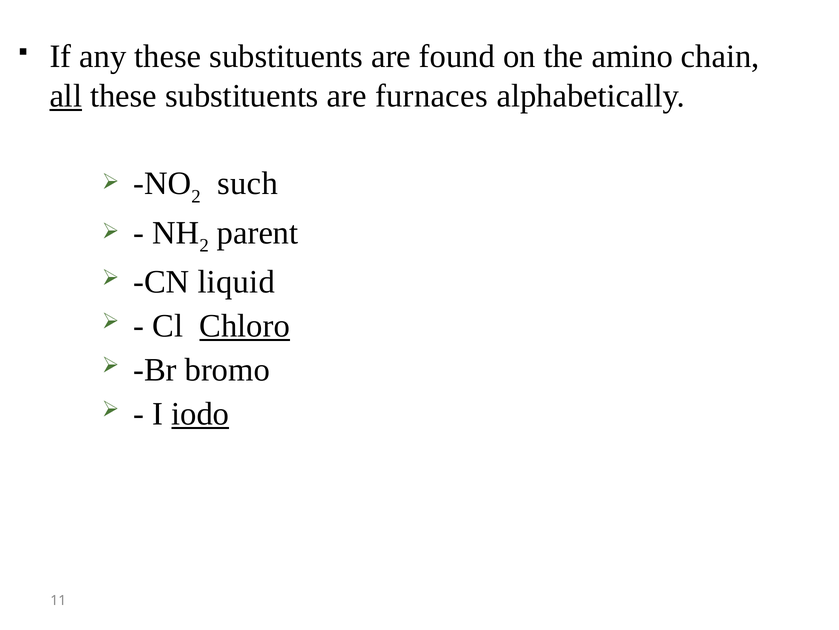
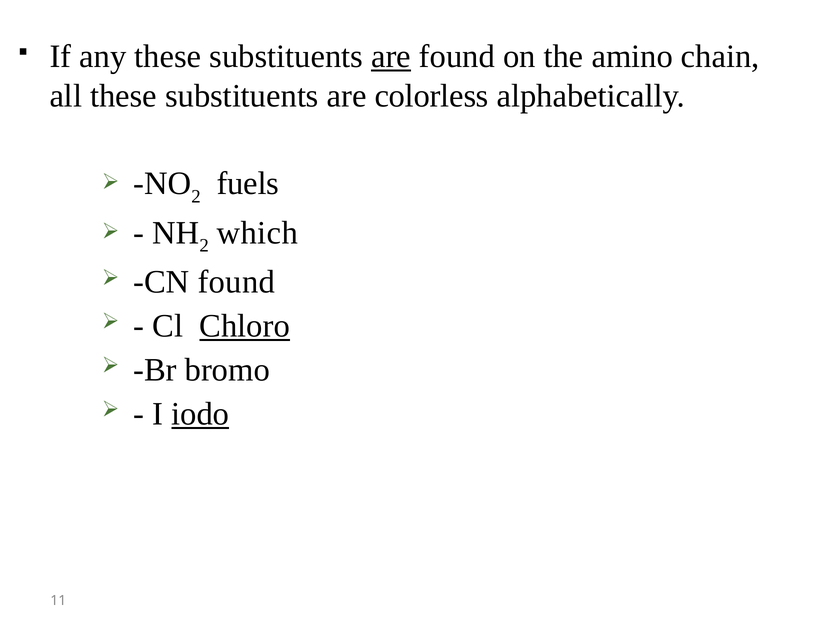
are underline: none -> present (391, 57)
all underline: present -> none (66, 96)
furnaces: furnaces -> colorless (432, 96)
such: such -> fuels (248, 183)
parent: parent -> which (257, 233)
CN liquid: liquid -> found (236, 282)
